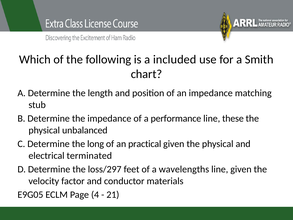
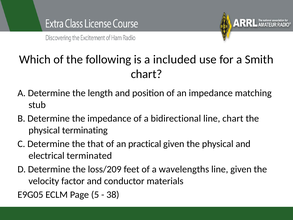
performance: performance -> bidirectional (176, 118)
line these: these -> chart (233, 118)
unbalanced: unbalanced -> terminating (85, 130)
long: long -> that (96, 144)
loss/297: loss/297 -> loss/209 (105, 169)
4: 4 -> 5 (95, 195)
21: 21 -> 38 (113, 195)
